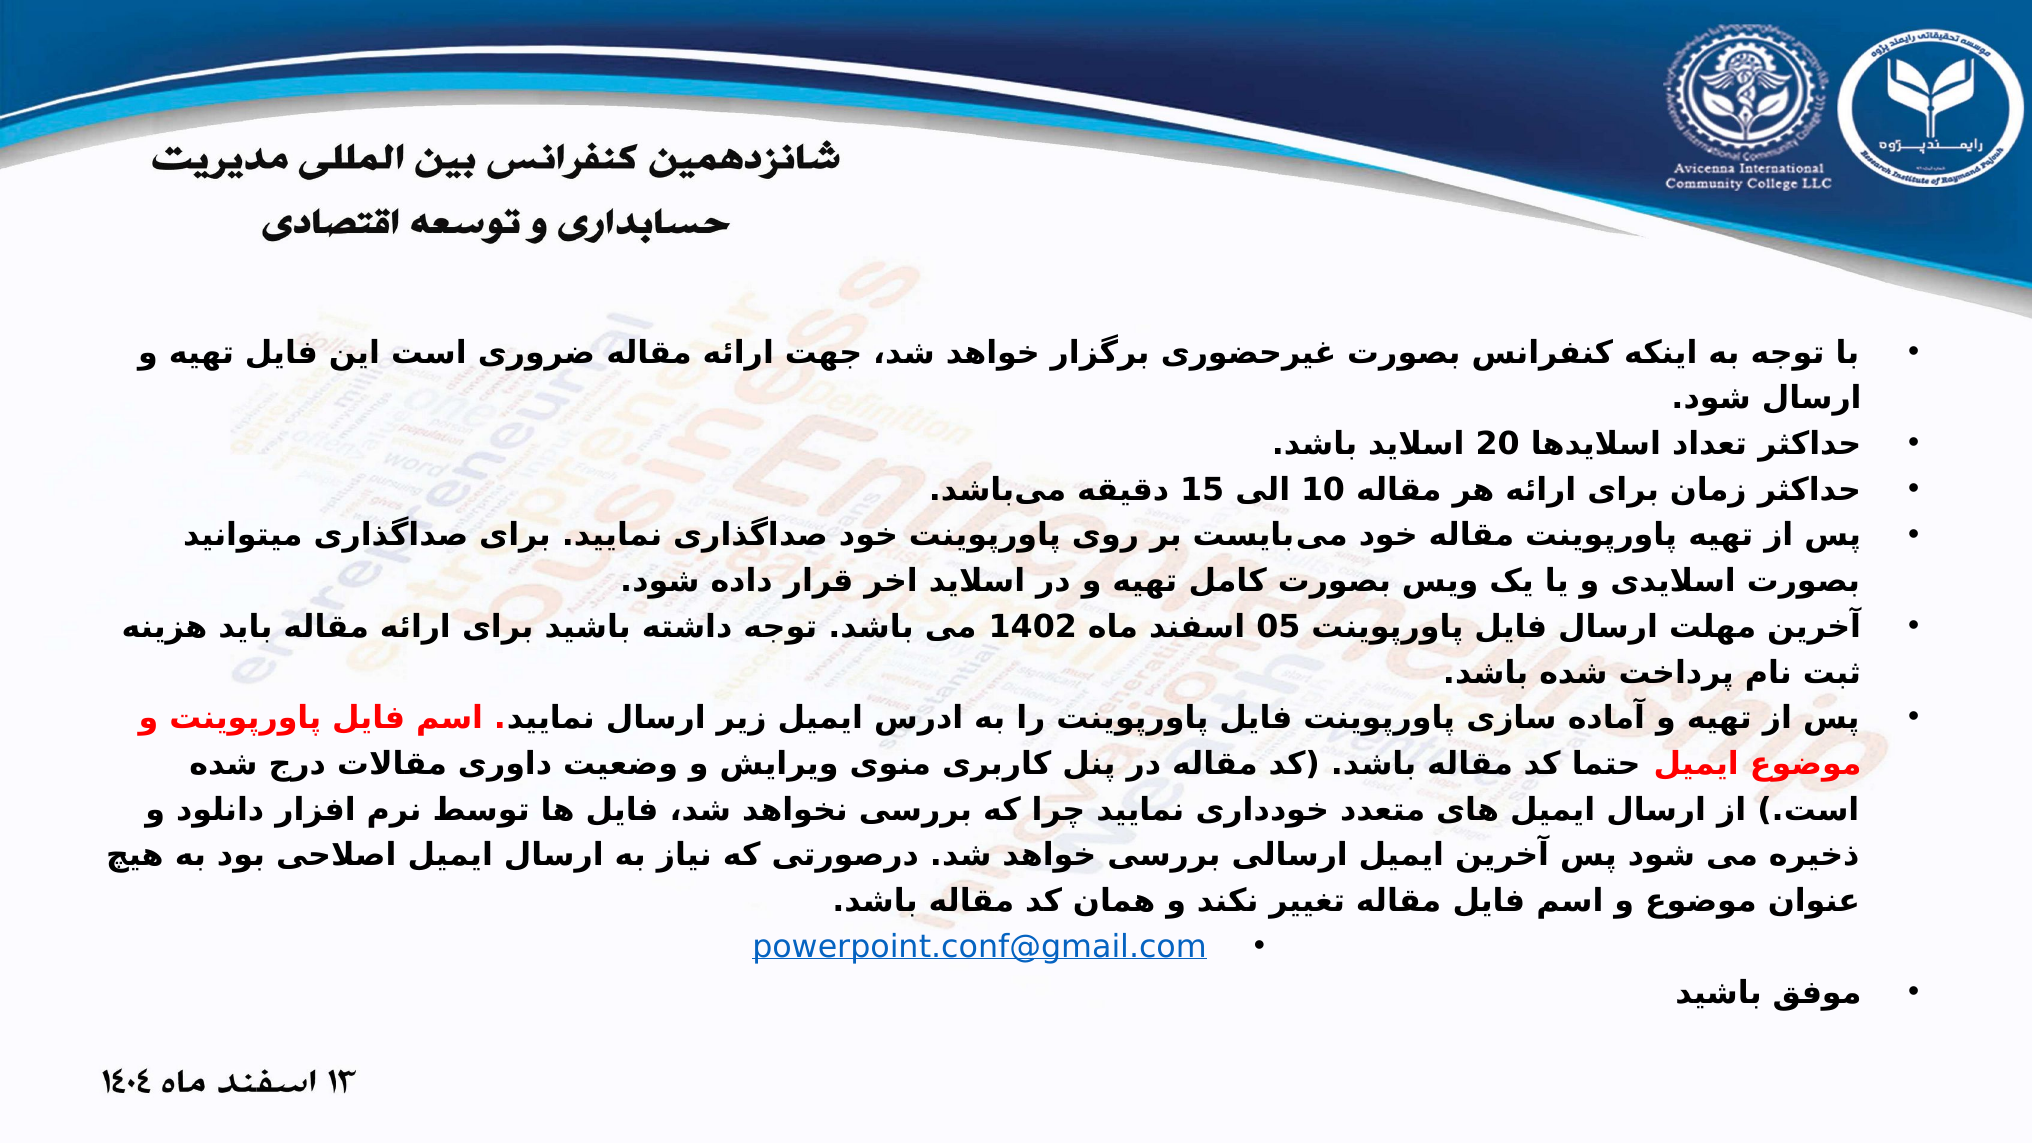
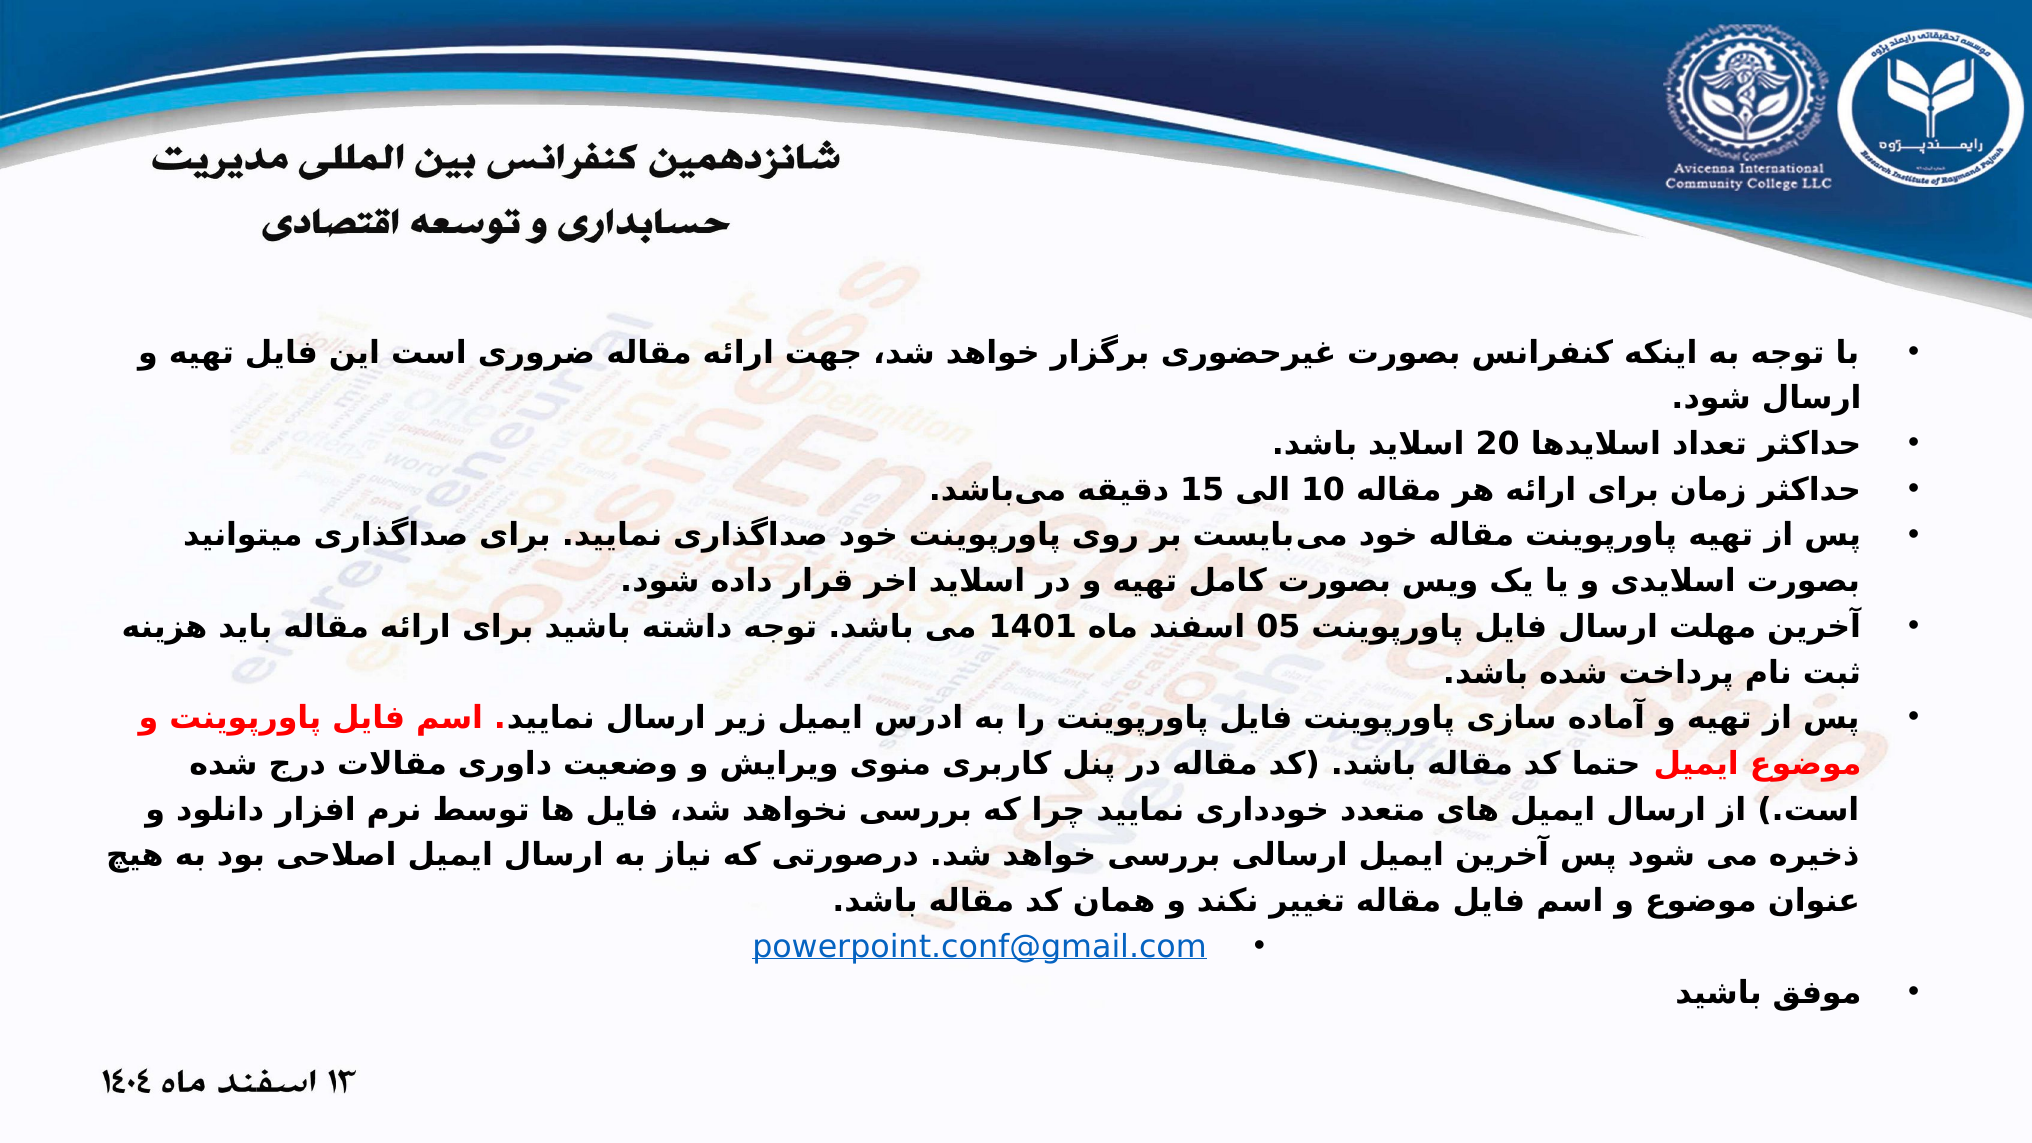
1402: 1402 -> 1401 (1033, 627)
